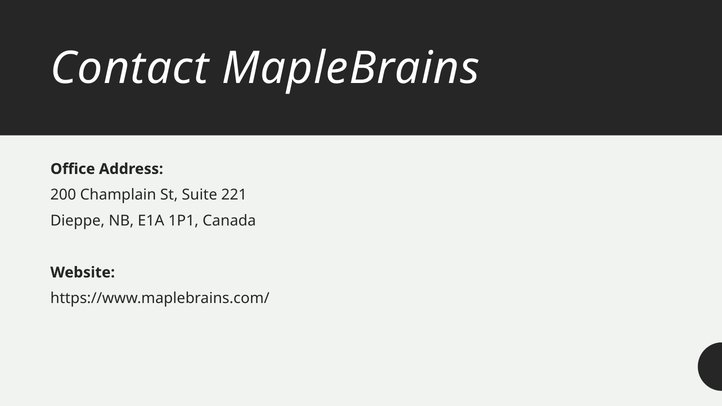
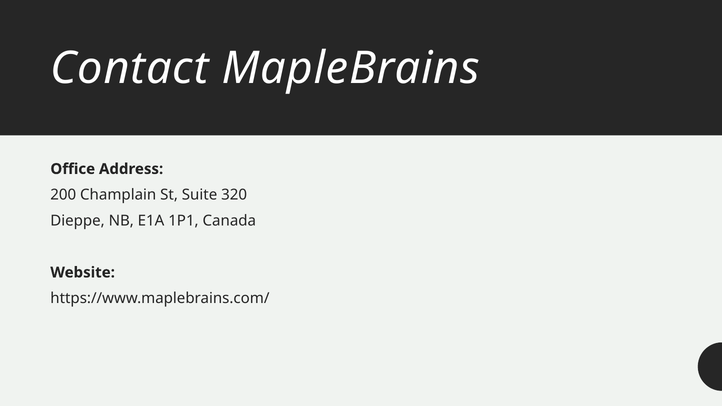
221: 221 -> 320 (234, 195)
